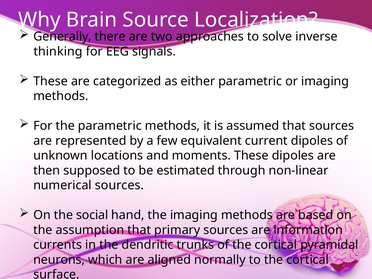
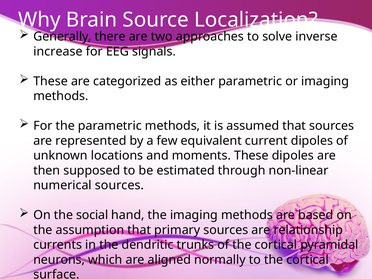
thinking: thinking -> increase (58, 51)
information: information -> relationship (308, 230)
